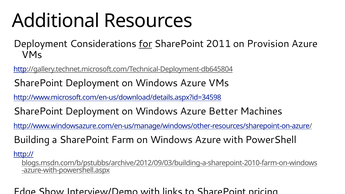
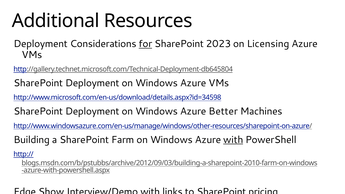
2011: 2011 -> 2023 (218, 44)
Provision: Provision -> Licensing (268, 44)
with underline: none -> present (233, 140)
